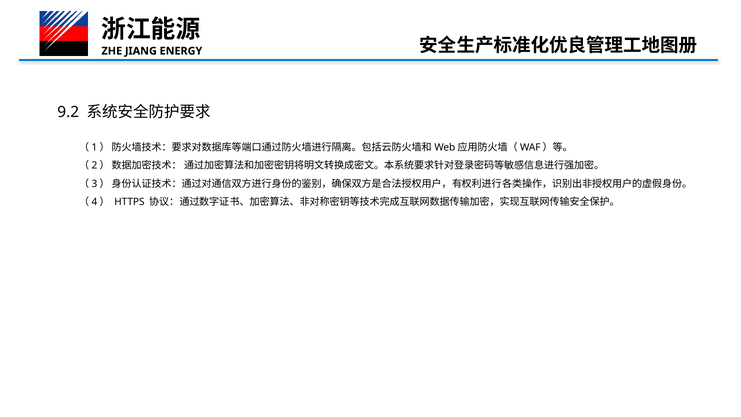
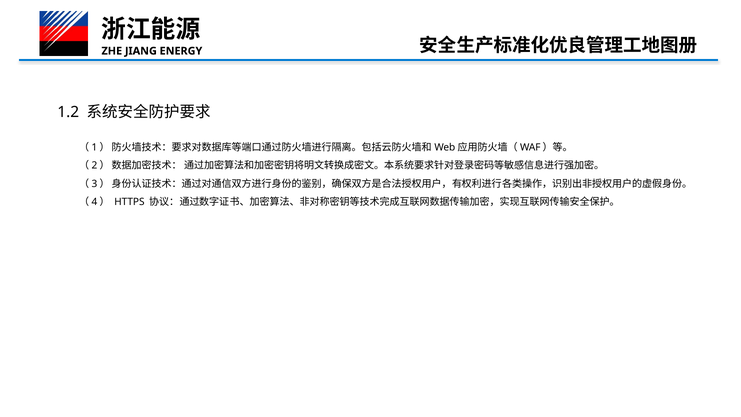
9.2: 9.2 -> 1.2 (68, 112)
